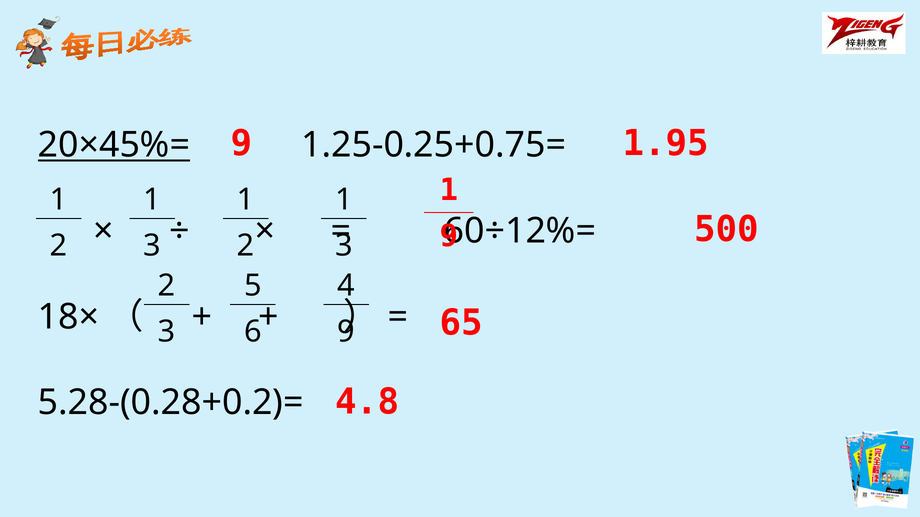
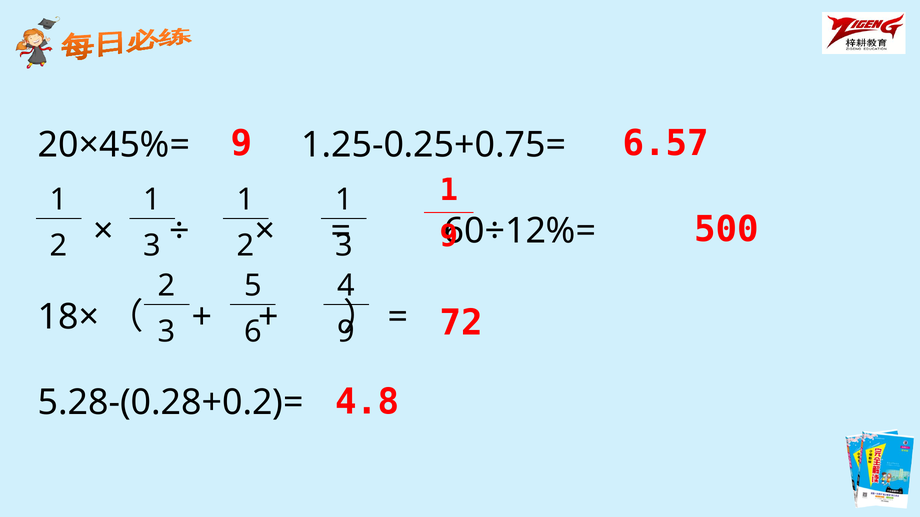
1.95: 1.95 -> 6.57 (666, 143)
20×45%= underline: present -> none (114, 145)
65: 65 -> 72 (461, 323)
